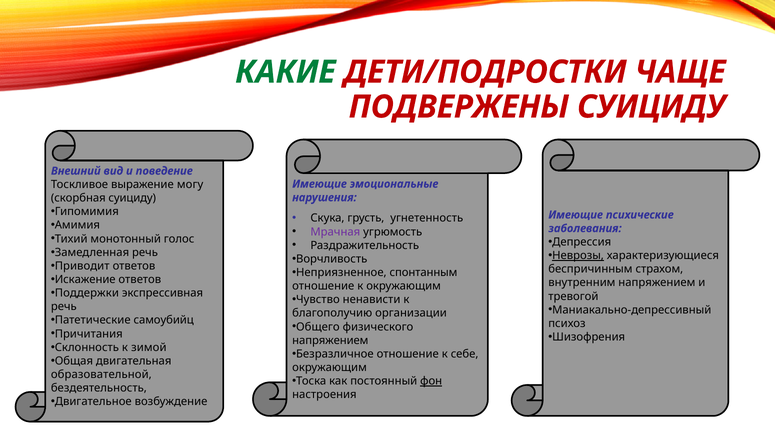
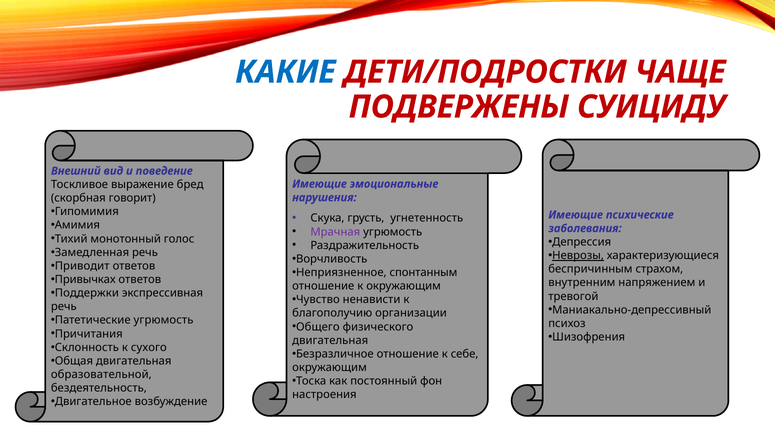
КАКИЕ colour: green -> blue (285, 72)
могу: могу -> бред (190, 185)
скорбная суициду: суициду -> говорит (132, 198)
Искажение: Искажение -> Привычках (85, 280)
Патетические самоубийц: самоубийц -> угрюмость (164, 320)
напряжением: напряжением -> двигательная (330, 340)
зимой: зимой -> сухого (149, 347)
фон underline: present -> none (431, 381)
